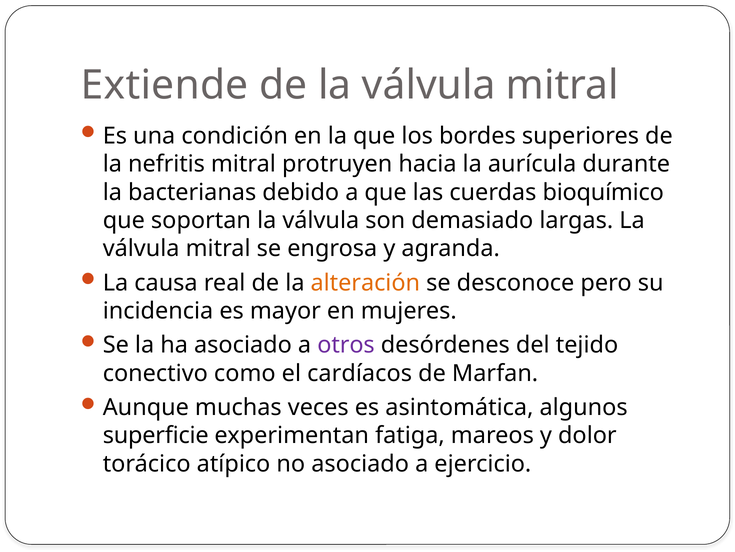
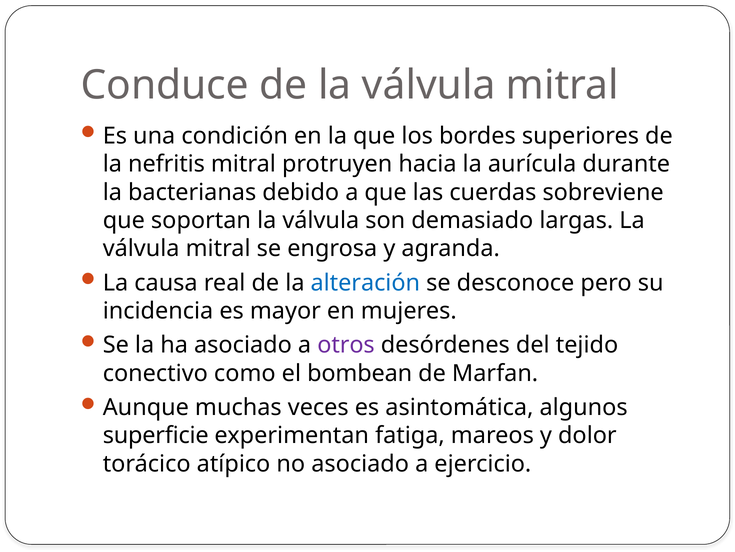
Extiende: Extiende -> Conduce (165, 85)
bioquímico: bioquímico -> sobreviene (603, 192)
alteración colour: orange -> blue (365, 282)
cardíacos: cardíacos -> bombean (360, 373)
